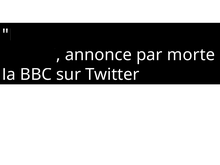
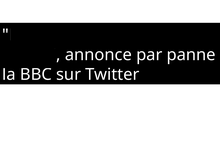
par morte: morte -> panne (191, 55)
